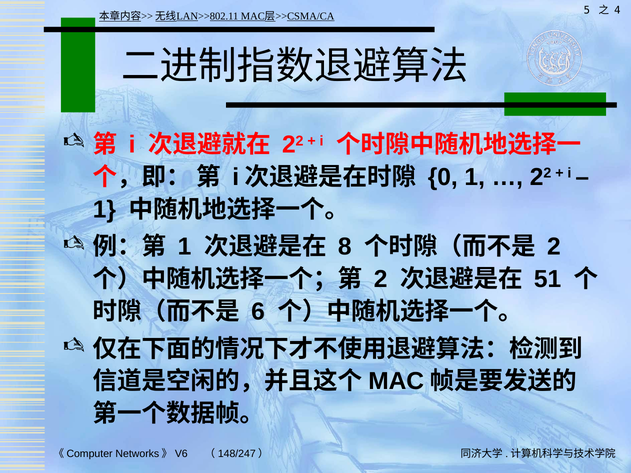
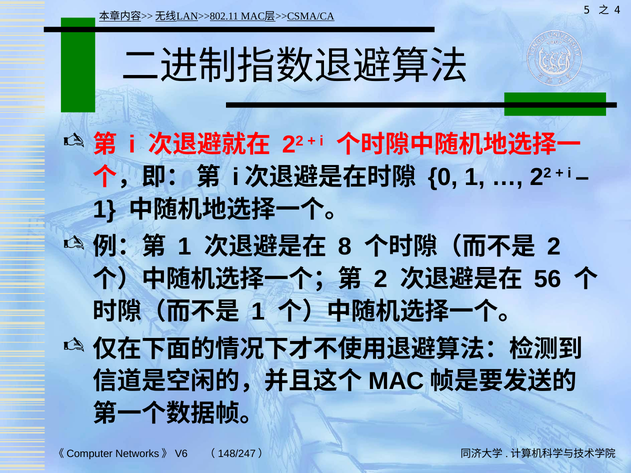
51: 51 -> 56 (548, 279)
6: 6 -> 1 (258, 312)
